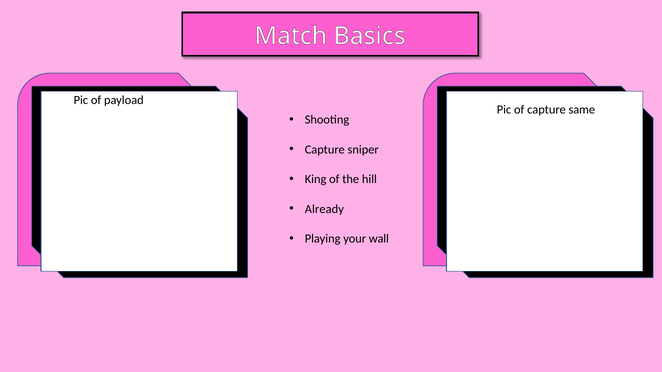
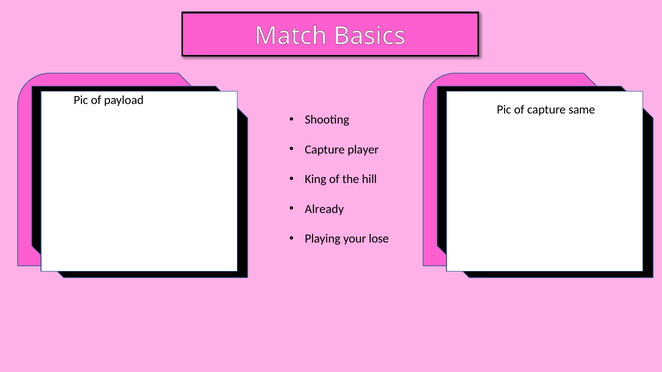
sniper: sniper -> player (363, 150)
wall: wall -> lose (379, 239)
